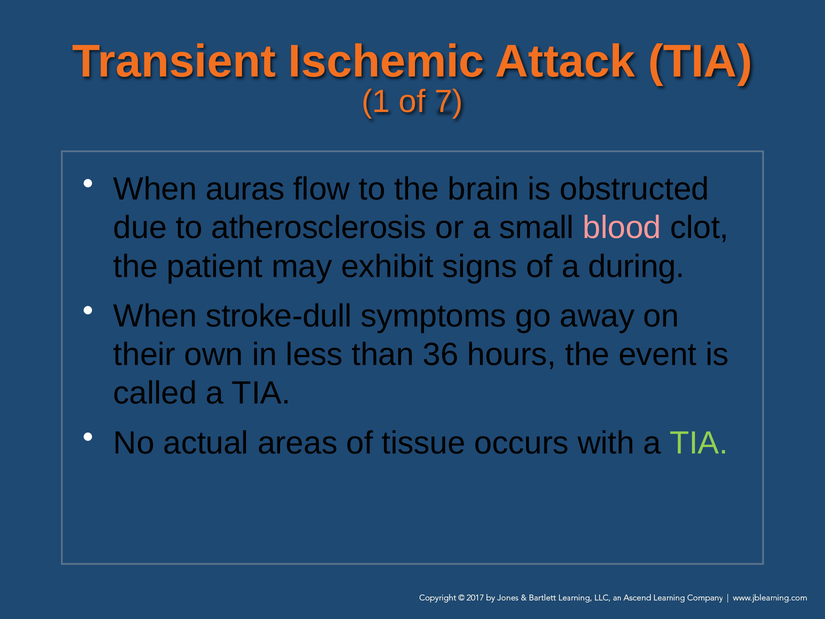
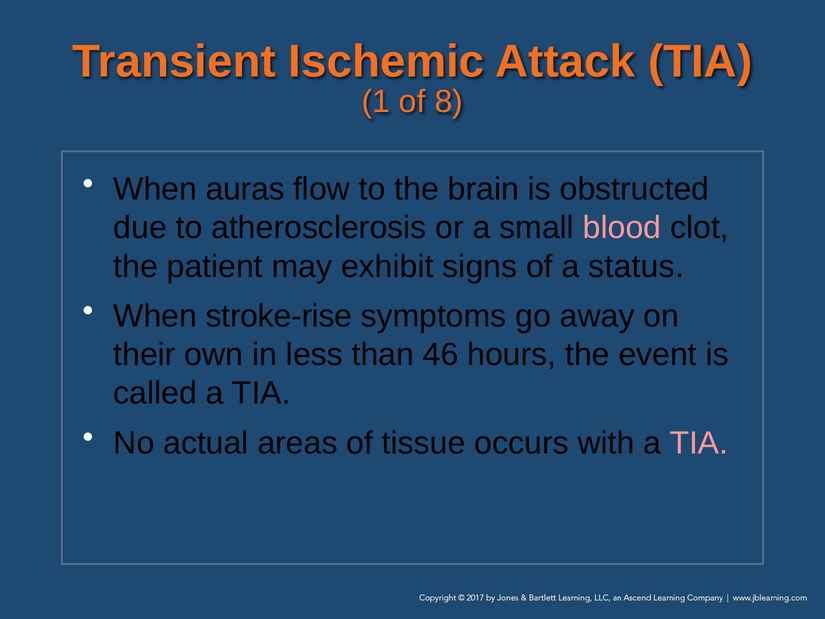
7: 7 -> 8 (449, 102)
during: during -> status (636, 266)
stroke-dull: stroke-dull -> stroke-rise (279, 316)
36: 36 -> 46 (441, 355)
TIA colour: light green -> pink (699, 443)
